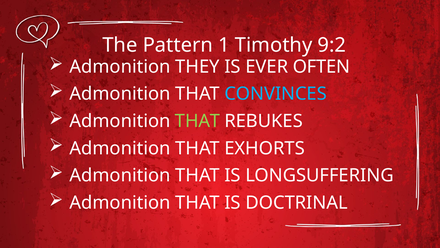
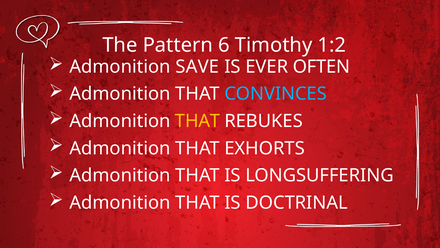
1: 1 -> 6 (224, 45)
9:2: 9:2 -> 1:2 (332, 45)
THEY: THEY -> SAVE (197, 67)
THAT colour: light green -> yellow (198, 121)
